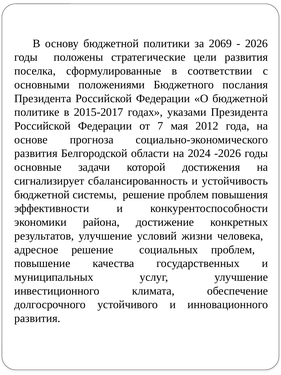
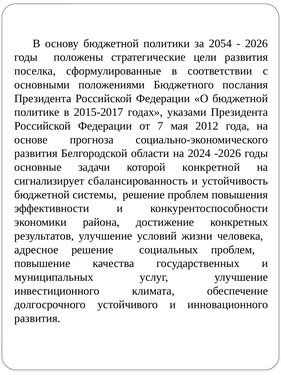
2069: 2069 -> 2054 (220, 43)
достижения: достижения -> конкретной (211, 167)
